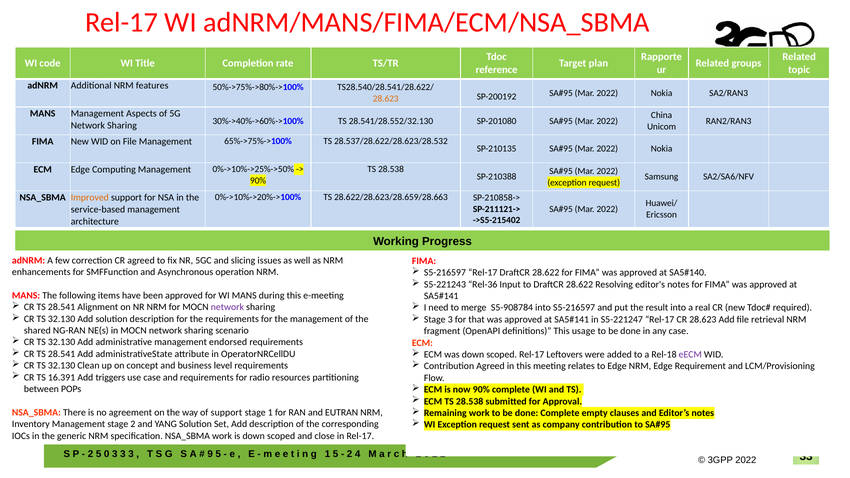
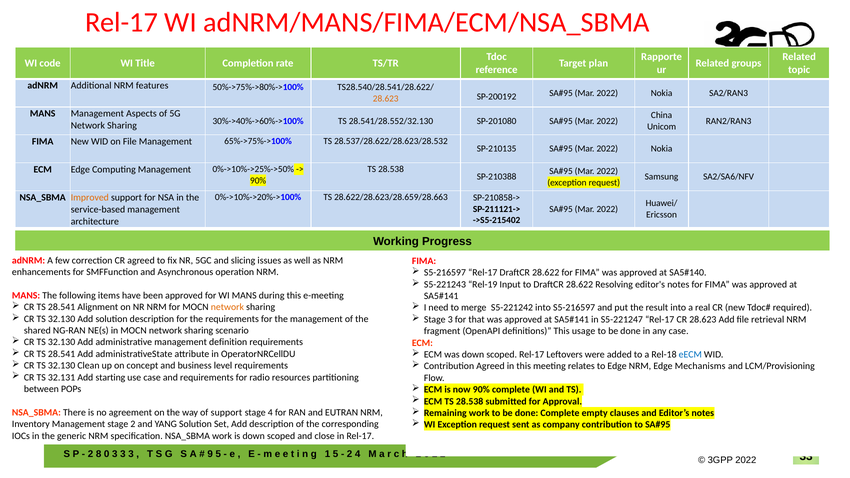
Rel-36: Rel-36 -> Rel-19 (483, 284)
network colour: purple -> orange (227, 307)
S5-908784: S5-908784 -> S5-221242 (512, 308)
endorsed: endorsed -> definition (228, 342)
eECM colour: purple -> blue (690, 355)
Requirement: Requirement -> Mechanisms (700, 366)
16.391: 16.391 -> 32.131 (62, 377)
triggers: triggers -> starting (110, 377)
stage 1: 1 -> 4 (270, 413)
2 5: 5 -> 8 (99, 454)
